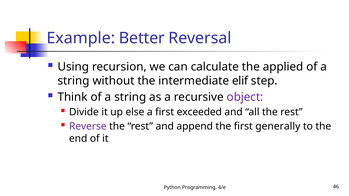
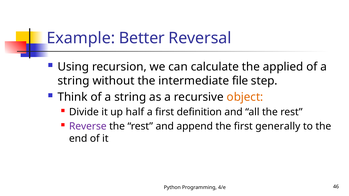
elif: elif -> file (240, 81)
object colour: purple -> orange (245, 97)
else: else -> half (135, 112)
exceeded: exceeded -> definition (199, 112)
